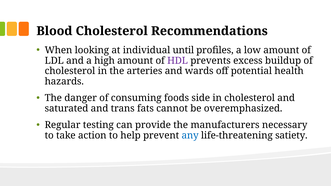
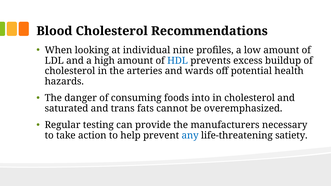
until: until -> nine (183, 50)
HDL colour: purple -> blue (178, 61)
side: side -> into (201, 98)
